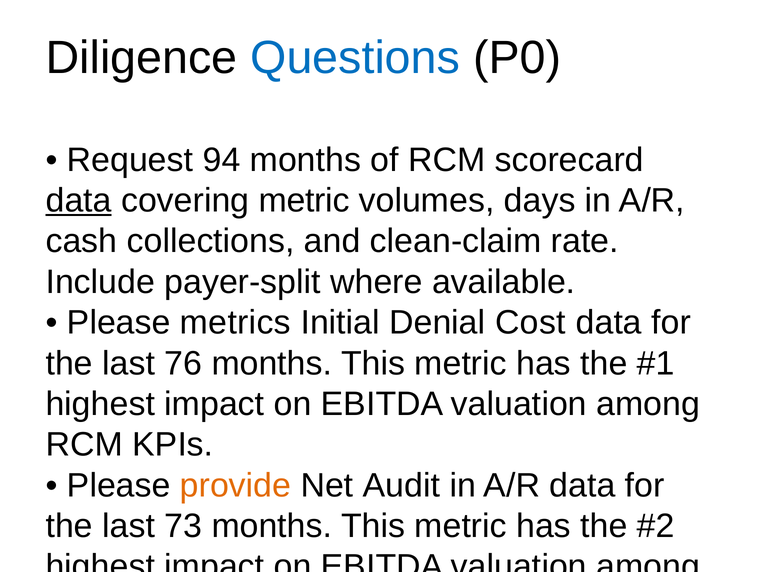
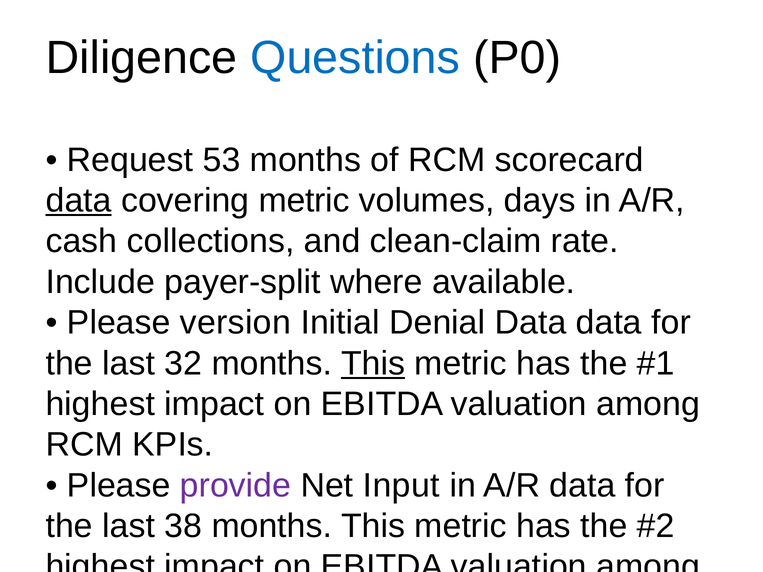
94: 94 -> 53 (221, 160)
metrics: metrics -> version (235, 323)
Denial Cost: Cost -> Data (531, 323)
76: 76 -> 32 (183, 364)
This underline: none -> present (373, 364)
provide colour: orange -> purple (236, 486)
Audit: Audit -> Input (401, 486)
73: 73 -> 38 (183, 526)
